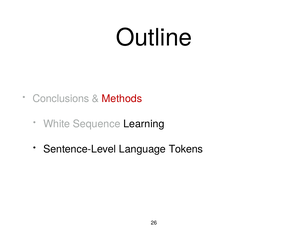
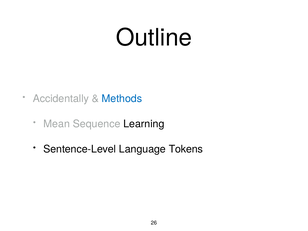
Conclusions: Conclusions -> Accidentally (61, 99)
Methods colour: red -> blue (122, 99)
White: White -> Mean (57, 124)
